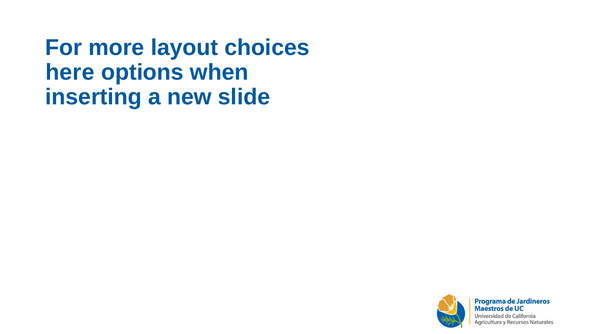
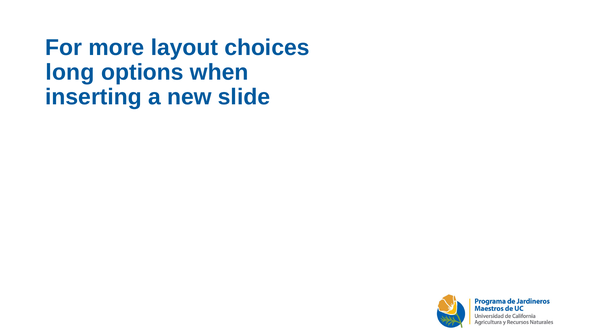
here: here -> long (70, 72)
